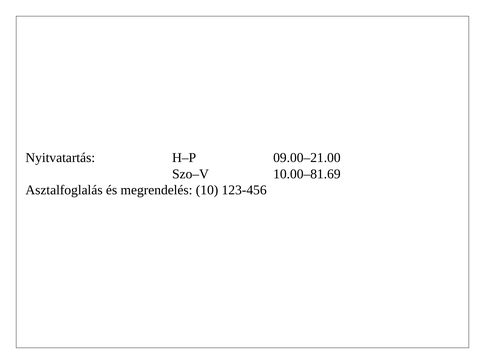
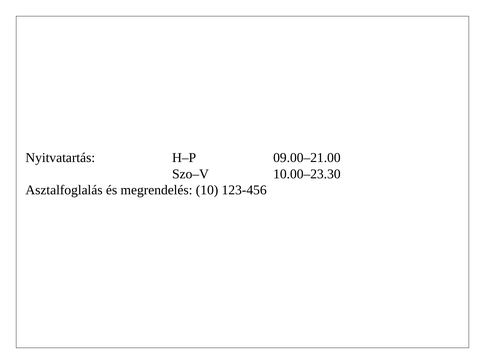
10.00–81.69: 10.00–81.69 -> 10.00–23.30 (307, 174)
